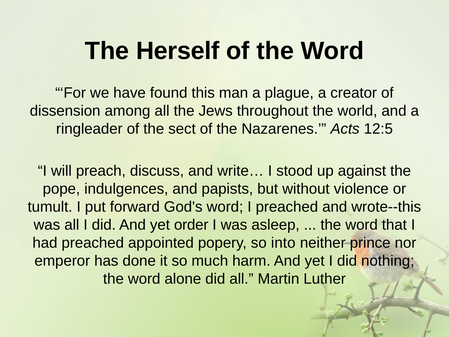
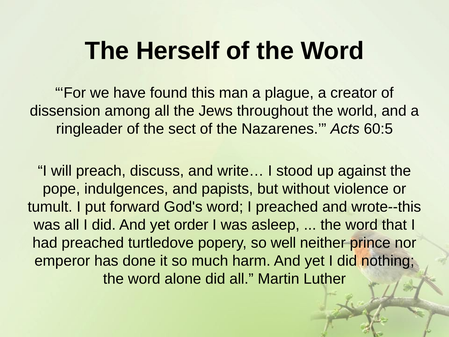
12:5: 12:5 -> 60:5 (378, 129)
appointed: appointed -> turtledove (161, 243)
into: into -> well (283, 243)
